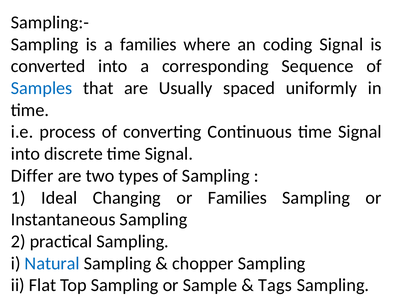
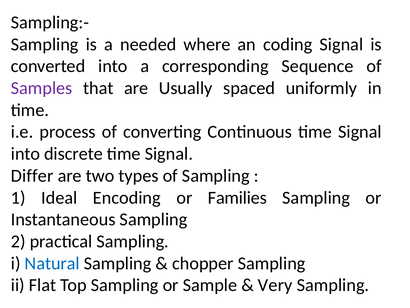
a families: families -> needed (148, 44)
Samples colour: blue -> purple (42, 88)
Changing: Changing -> Encoding (127, 197)
Tags: Tags -> Very (275, 285)
